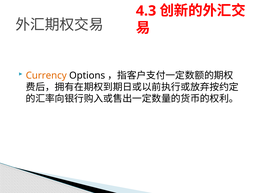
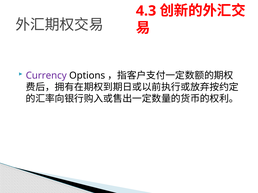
Currency colour: orange -> purple (46, 76)
